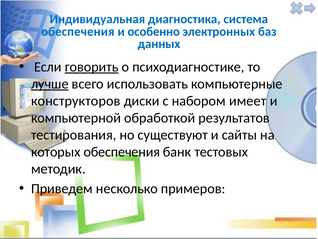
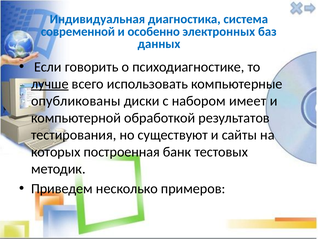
обеспечения: обеспечения -> современной (78, 31)
говорить underline: present -> none (92, 67)
конструкторов: конструкторов -> опубликованы (76, 101)
которых обеспечения: обеспечения -> построенная (122, 152)
